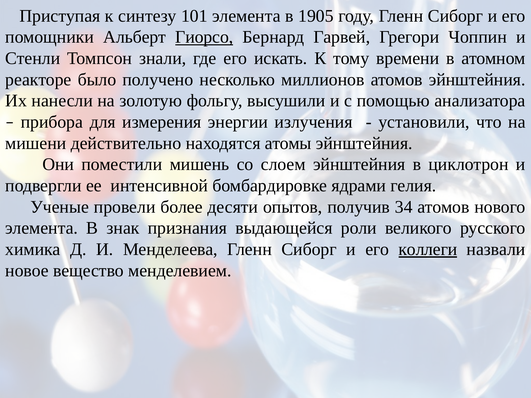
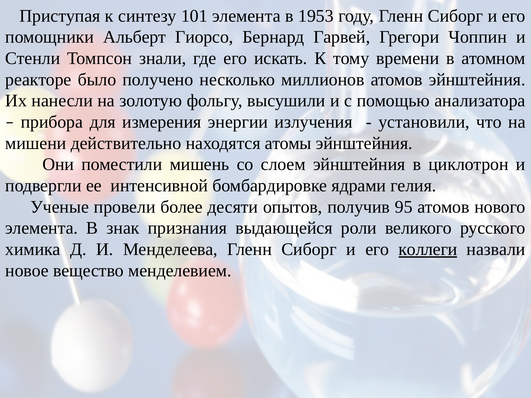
1905: 1905 -> 1953 (316, 16)
Гиорсо underline: present -> none (204, 37)
34: 34 -> 95 (404, 207)
